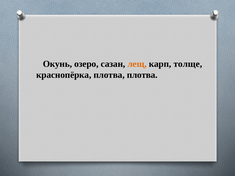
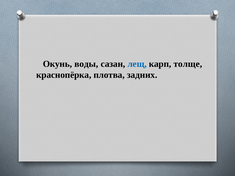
озеро: озеро -> воды (86, 64)
лещ colour: orange -> blue (137, 64)
плотва плотва: плотва -> задних (142, 75)
